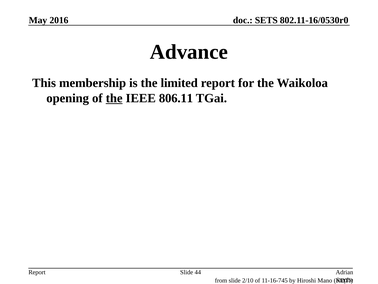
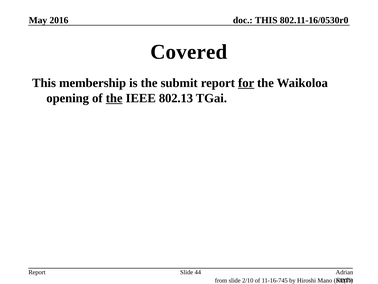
SETS: SETS -> THIS (266, 20)
Advance: Advance -> Covered (189, 52)
limited: limited -> submit (179, 83)
for underline: none -> present (246, 83)
806.11: 806.11 -> 802.13 (176, 98)
